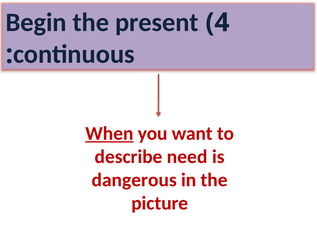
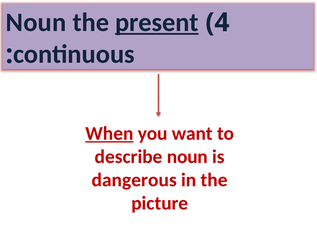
Begin: Begin -> Noun (36, 22)
present underline: none -> present (157, 22)
describe need: need -> noun (187, 157)
